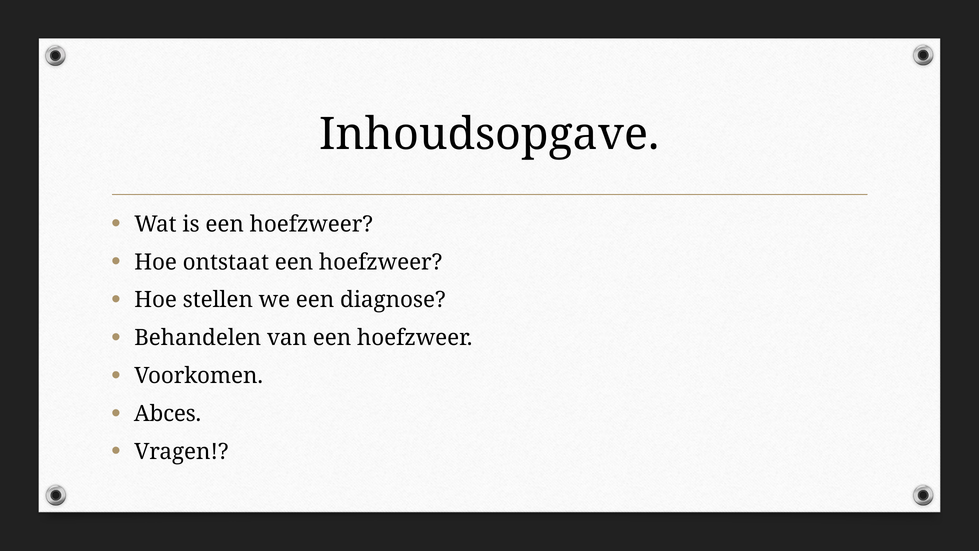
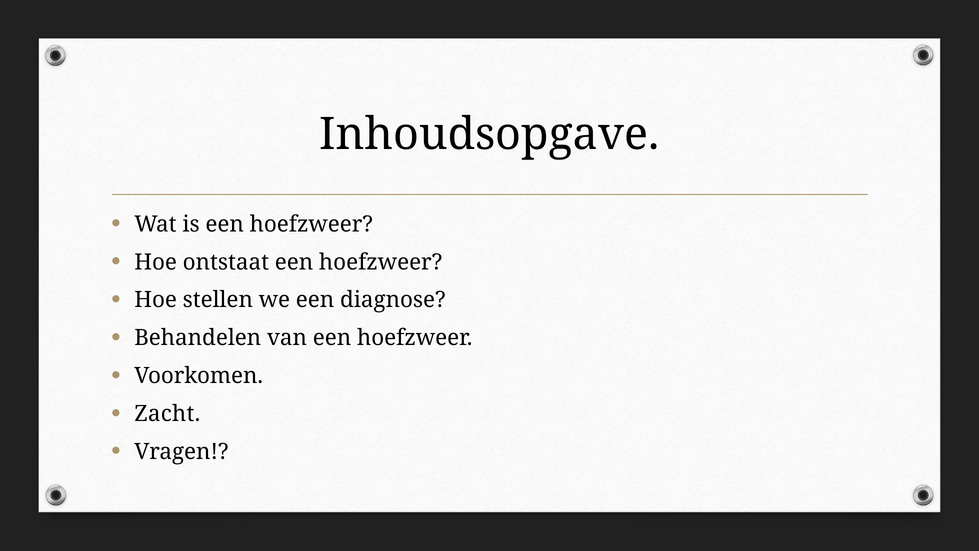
Abces: Abces -> Zacht (167, 414)
